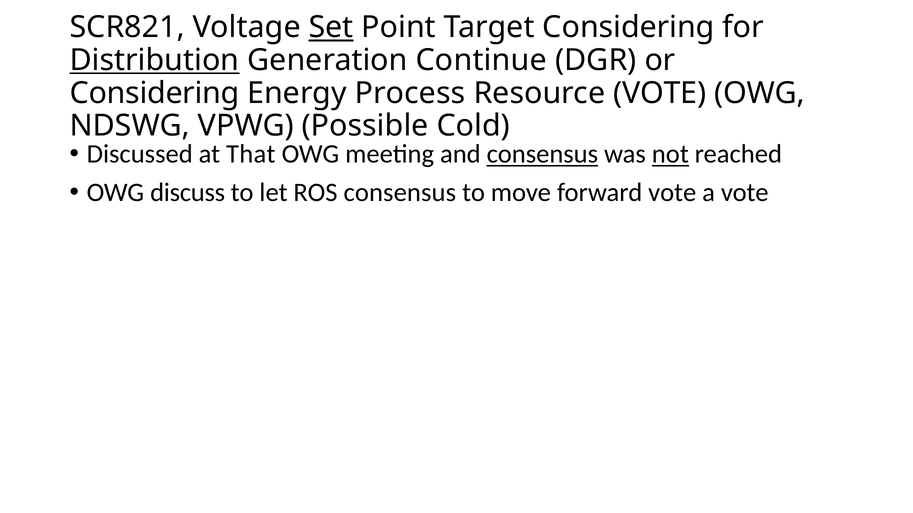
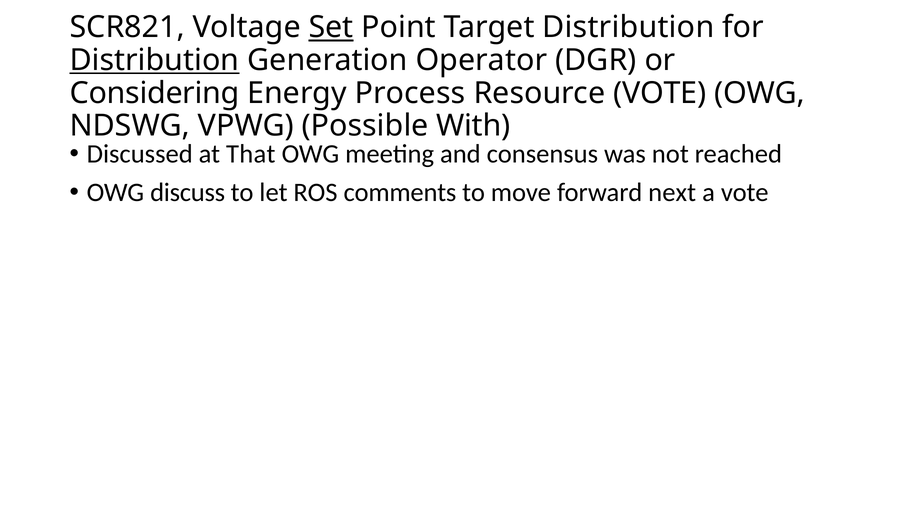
Target Considering: Considering -> Distribution (628, 27)
Continue: Continue -> Operator (481, 60)
Cold: Cold -> With (473, 126)
consensus underline: present -> none (542, 154)
not underline: present -> none (670, 154)
ROS consensus: consensus -> comments (400, 193)
forward vote: vote -> next (672, 193)
